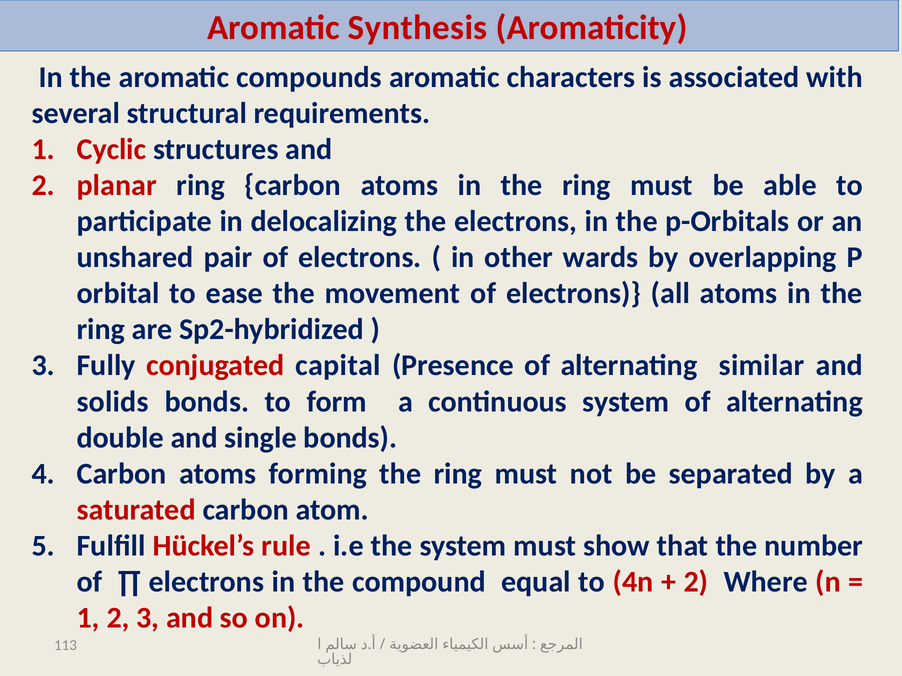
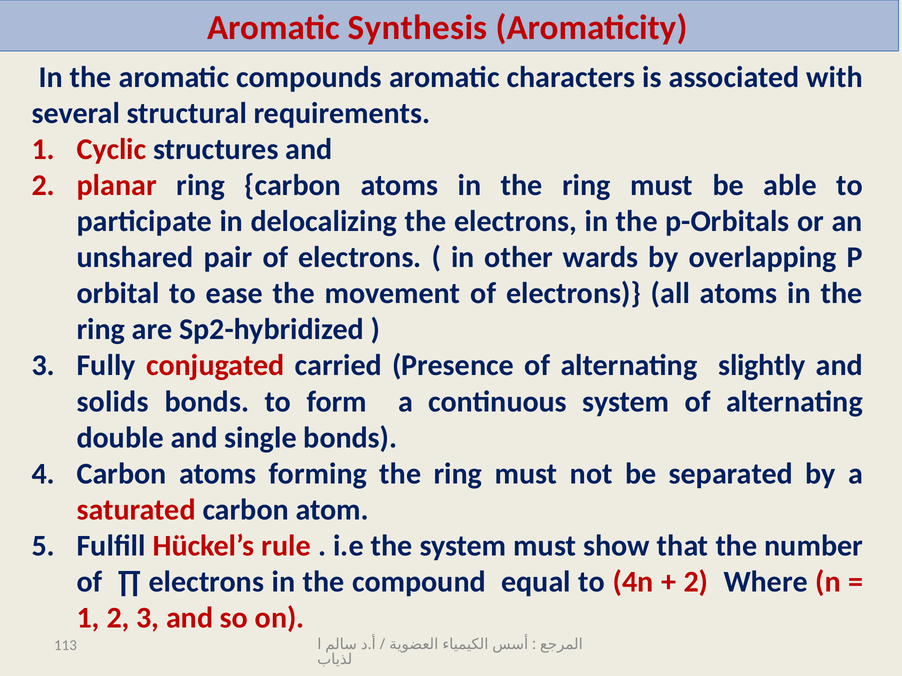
capital: capital -> carried (338, 366)
similar: similar -> slightly (762, 366)
